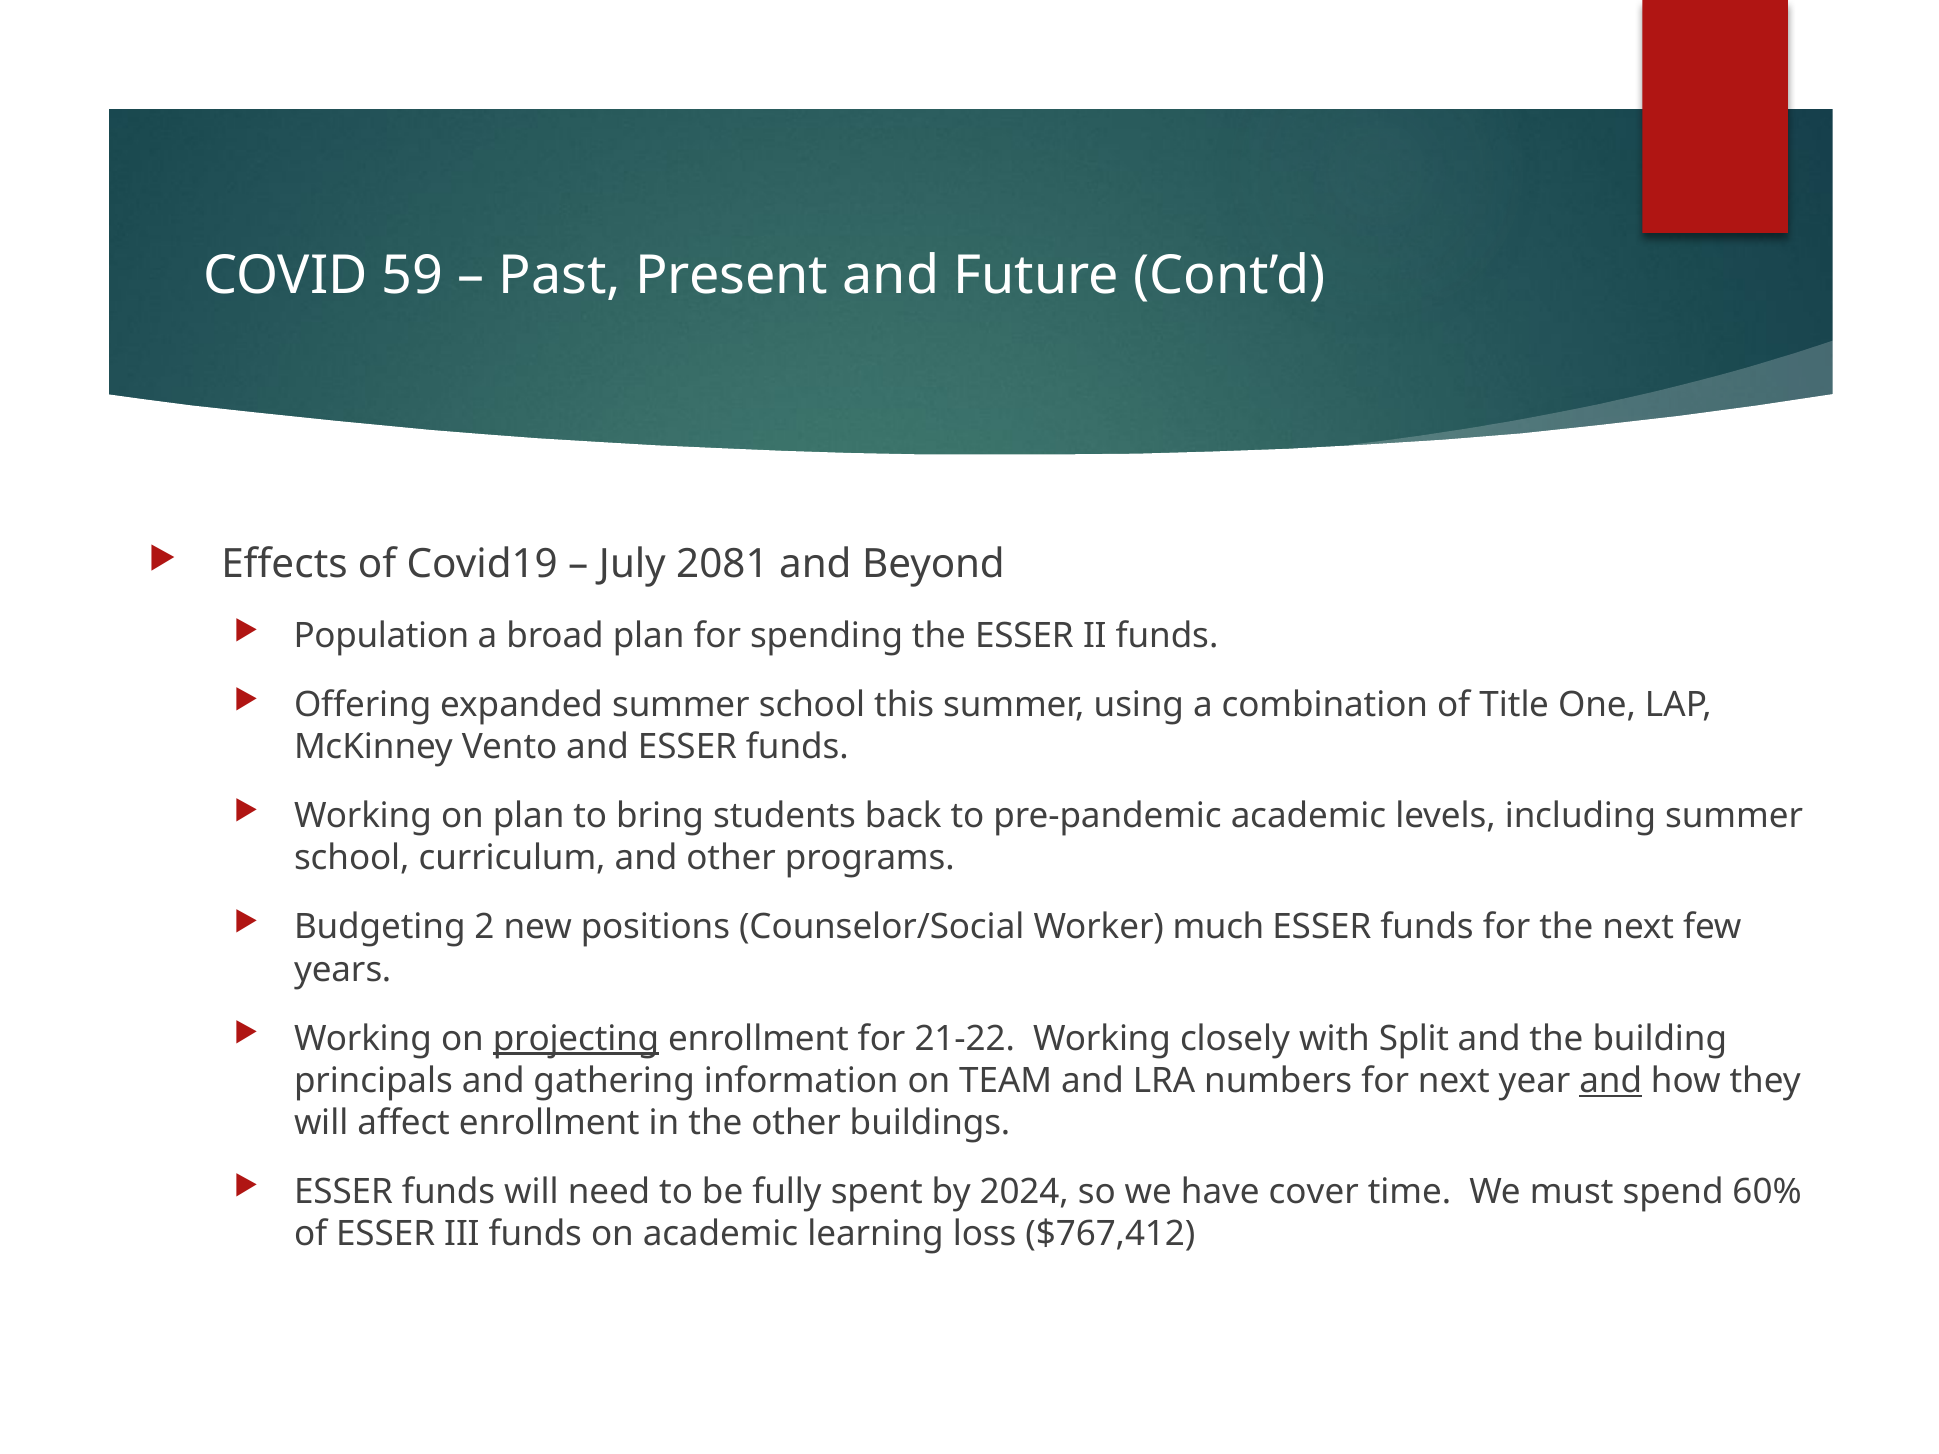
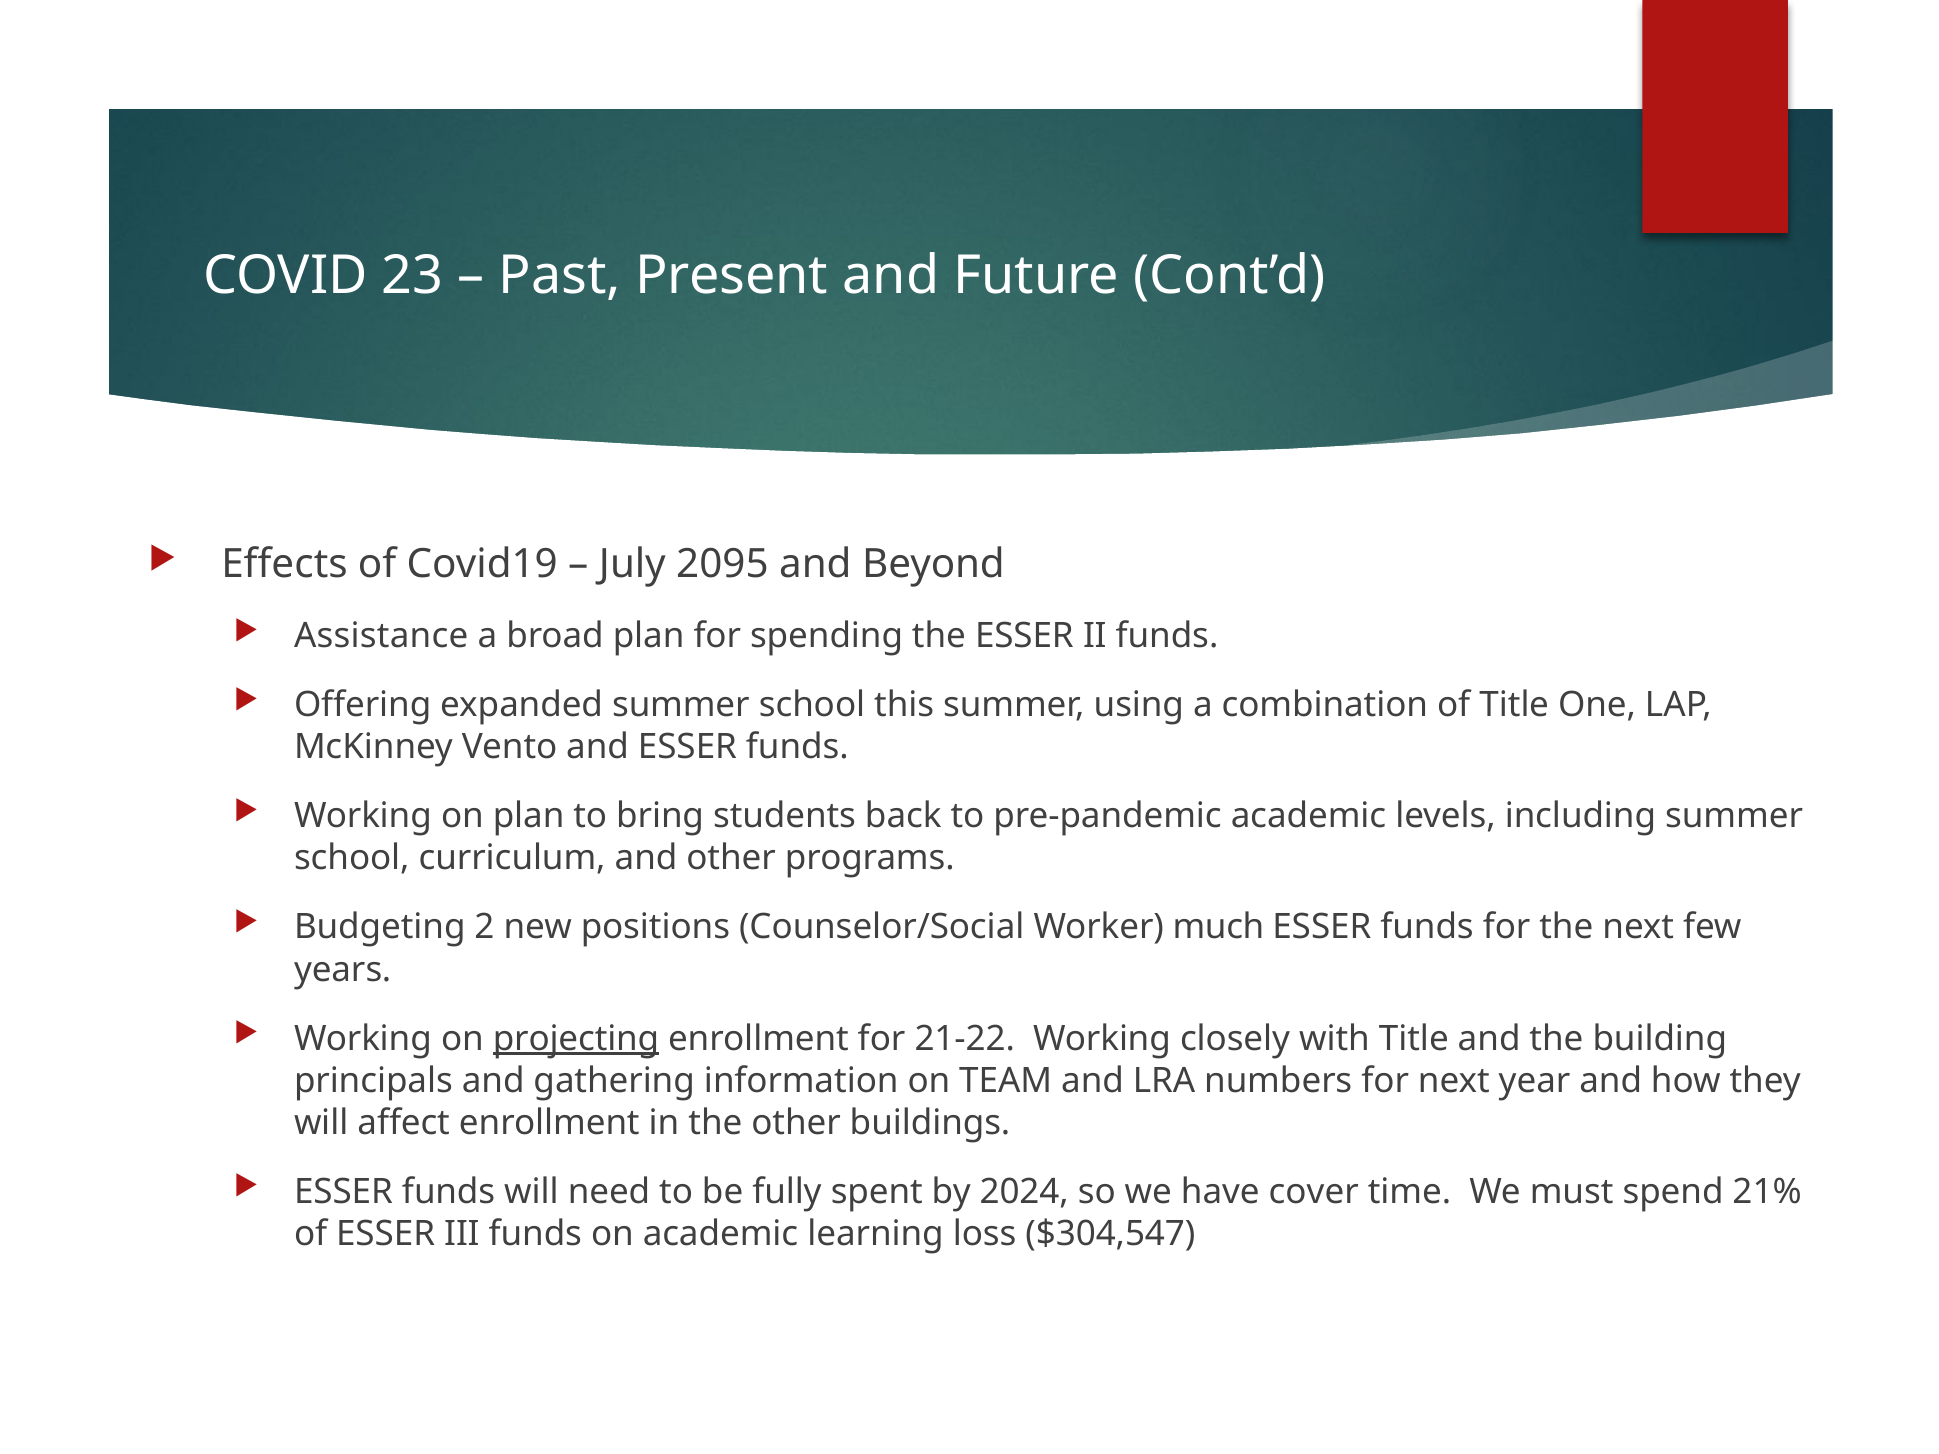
59: 59 -> 23 (413, 276)
2081: 2081 -> 2095 (722, 565)
Population: Population -> Assistance (381, 636)
with Split: Split -> Title (1414, 1039)
and underline: present -> none (1611, 1081)
60%: 60% -> 21% (1767, 1192)
$767,412: $767,412 -> $304,547 (1110, 1234)
